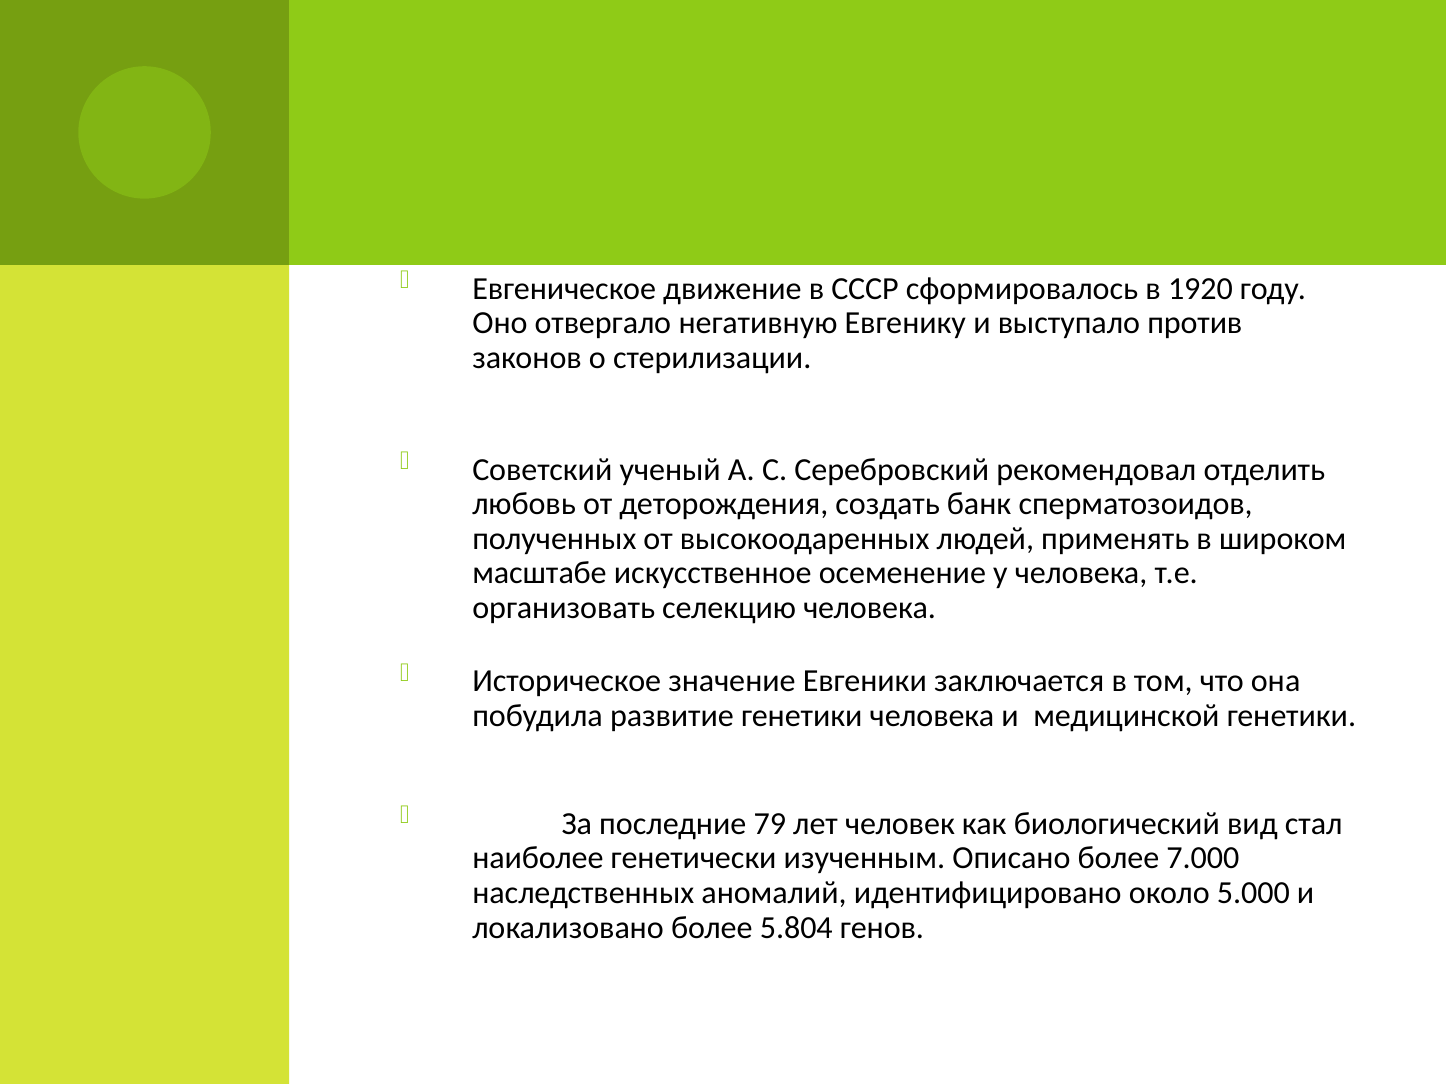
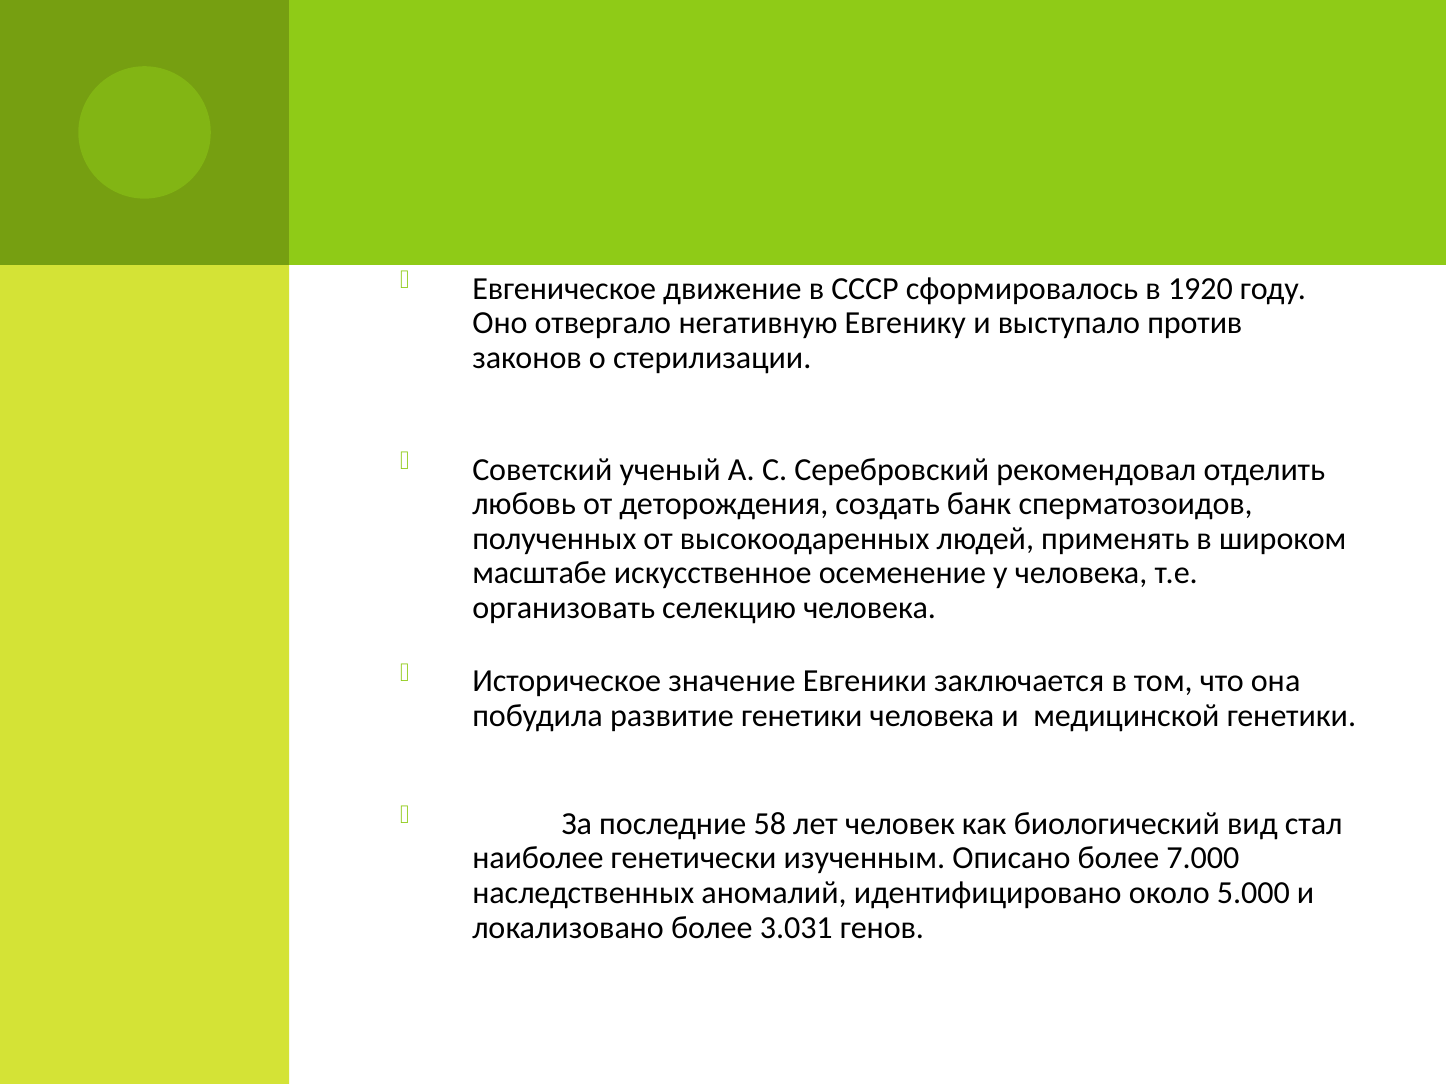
79: 79 -> 58 (770, 824)
5.804: 5.804 -> 3.031 (796, 928)
